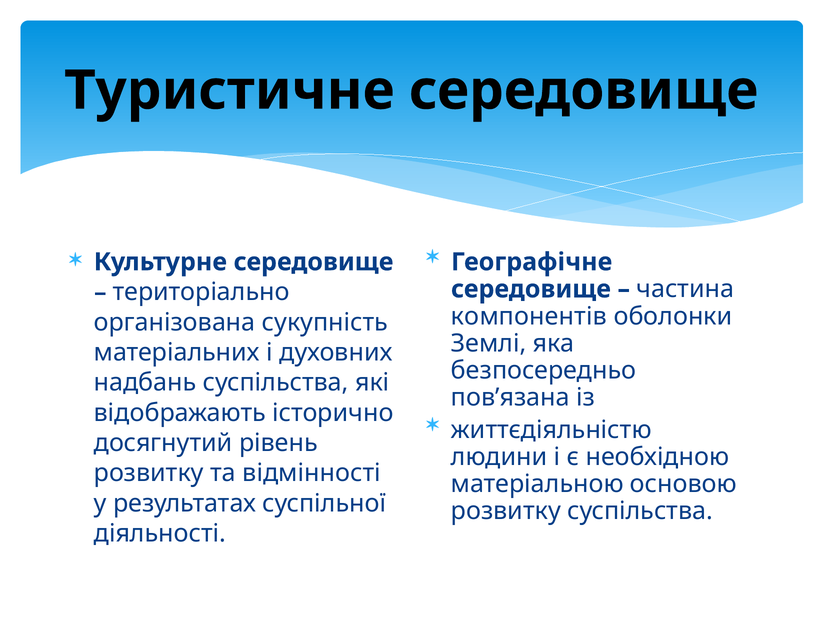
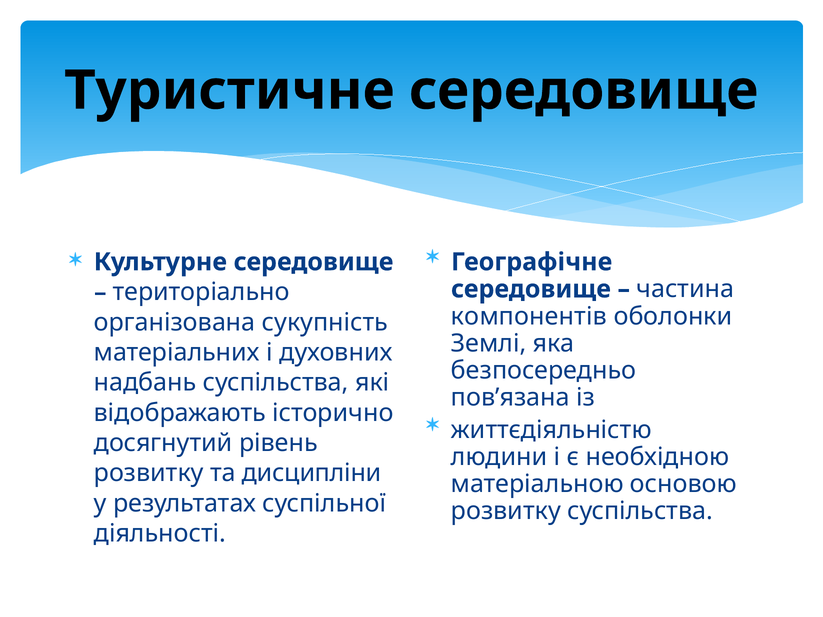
відмінності: відмінності -> дисципліни (312, 473)
